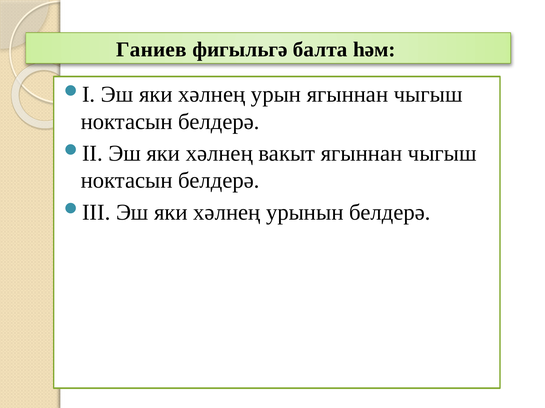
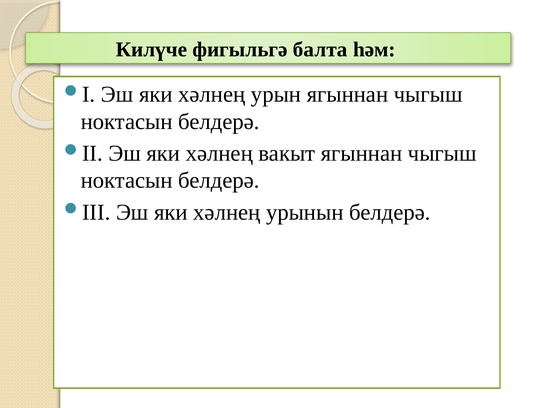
Ганиев: Ганиев -> Килүче (152, 50)
